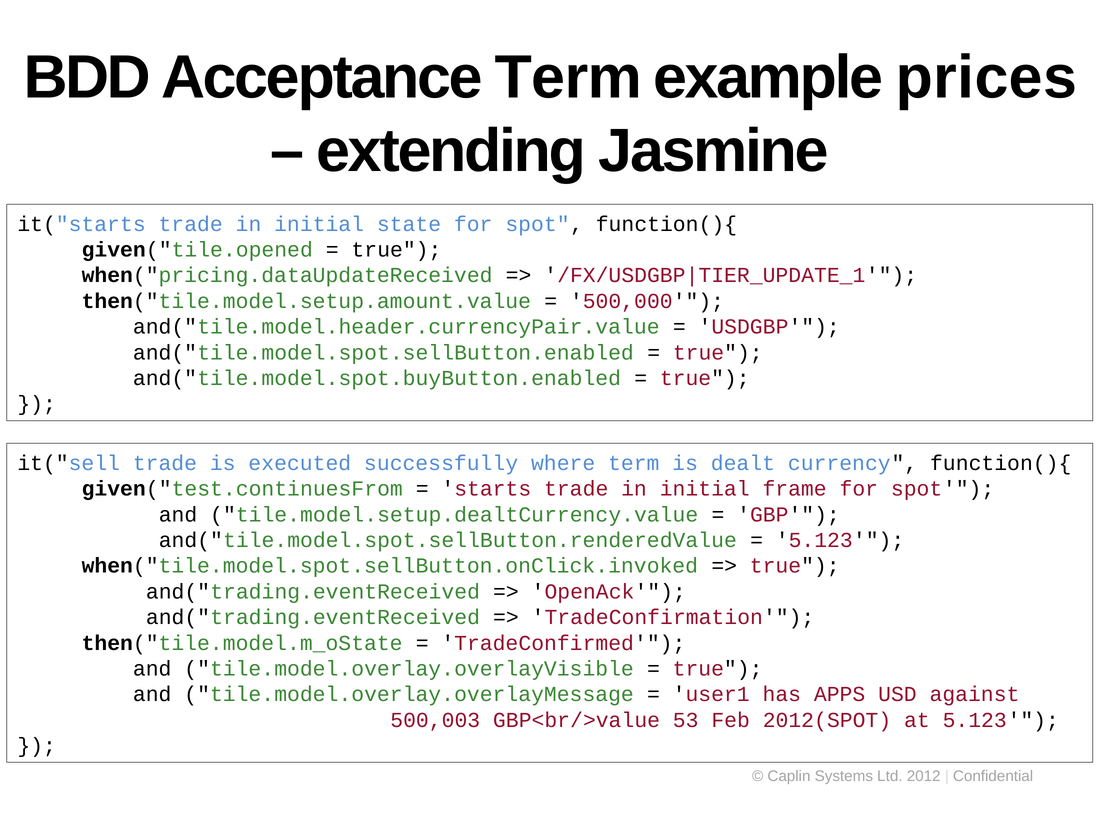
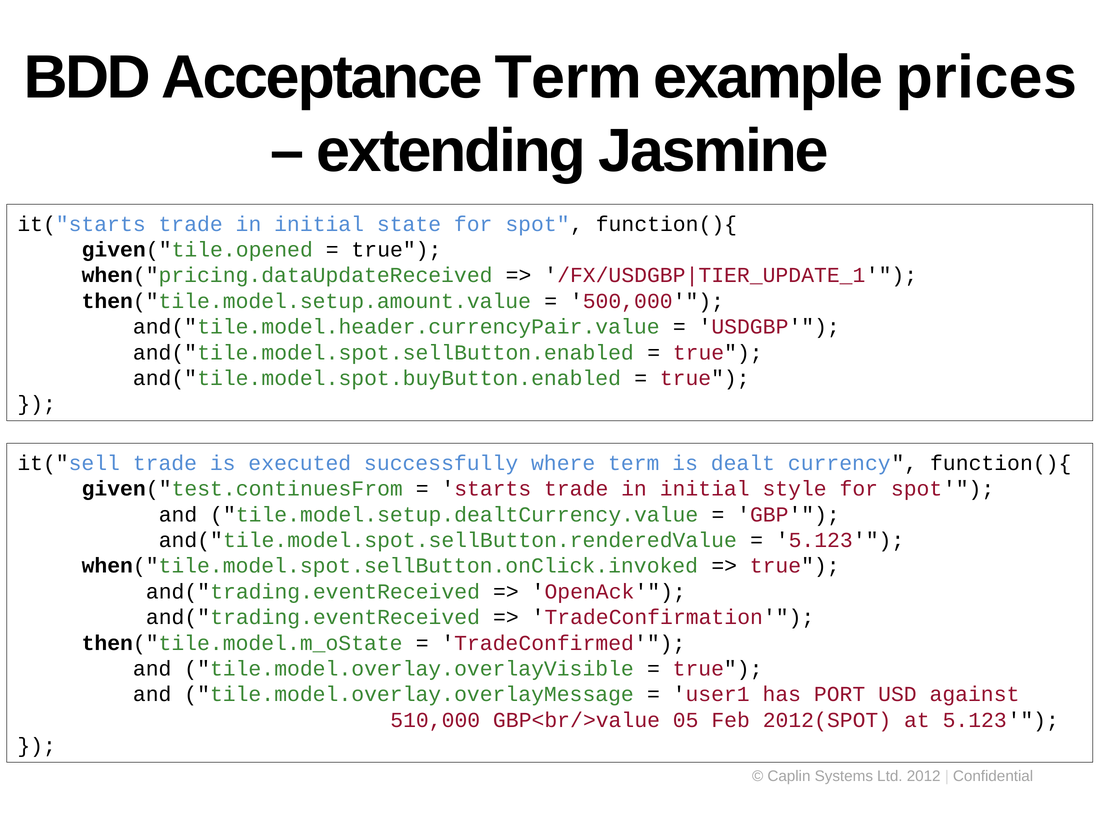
frame: frame -> style (795, 488)
APPS: APPS -> PORT (840, 694)
500,003: 500,003 -> 510,000 (435, 719)
53: 53 -> 05 (686, 719)
